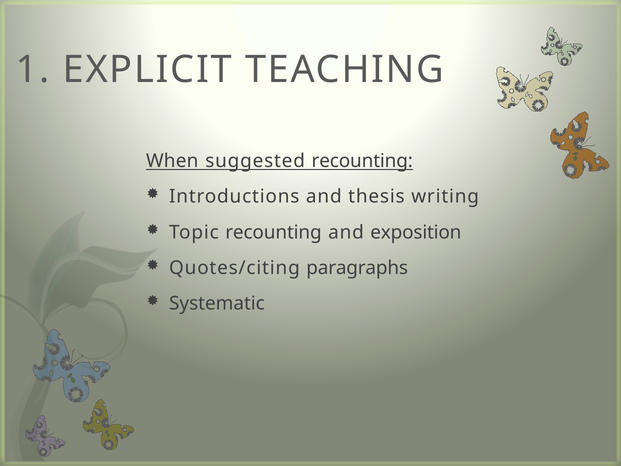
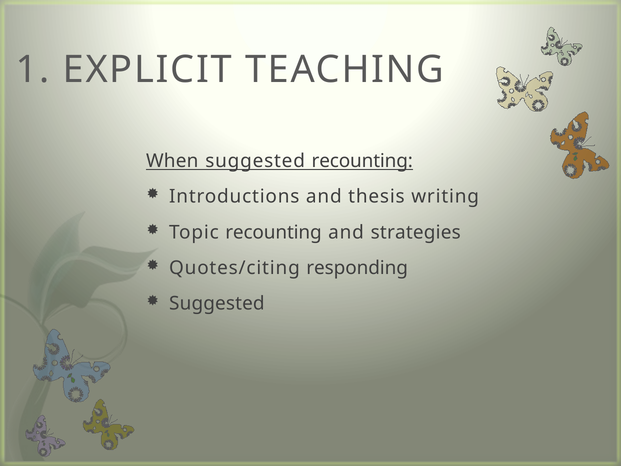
exposition: exposition -> strategies (416, 232)
paragraphs: paragraphs -> responding (357, 268)
Systematic: Systematic -> Suggested (217, 304)
